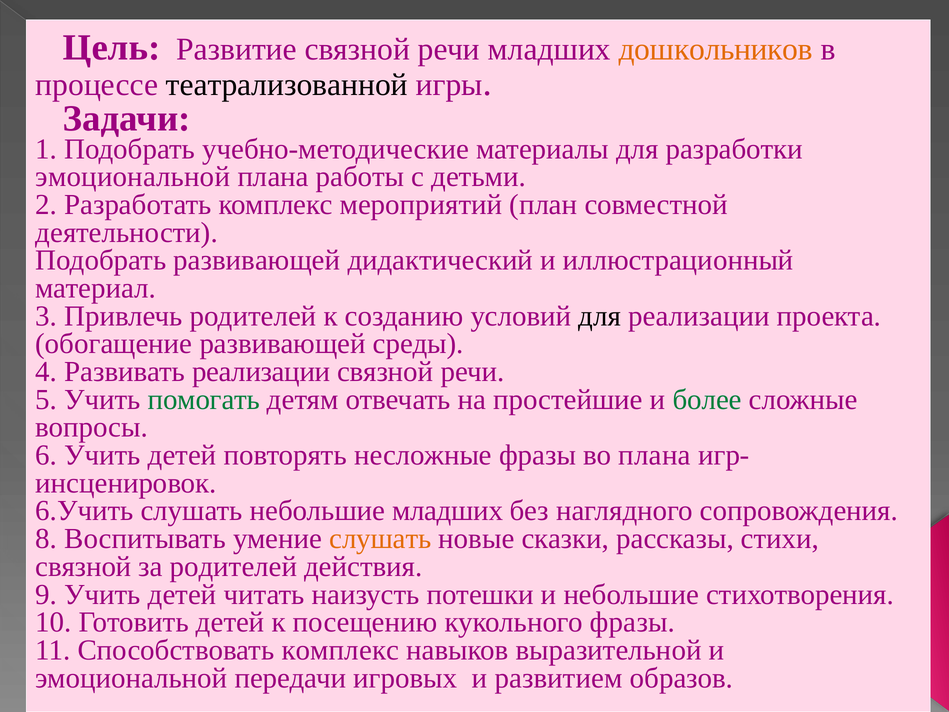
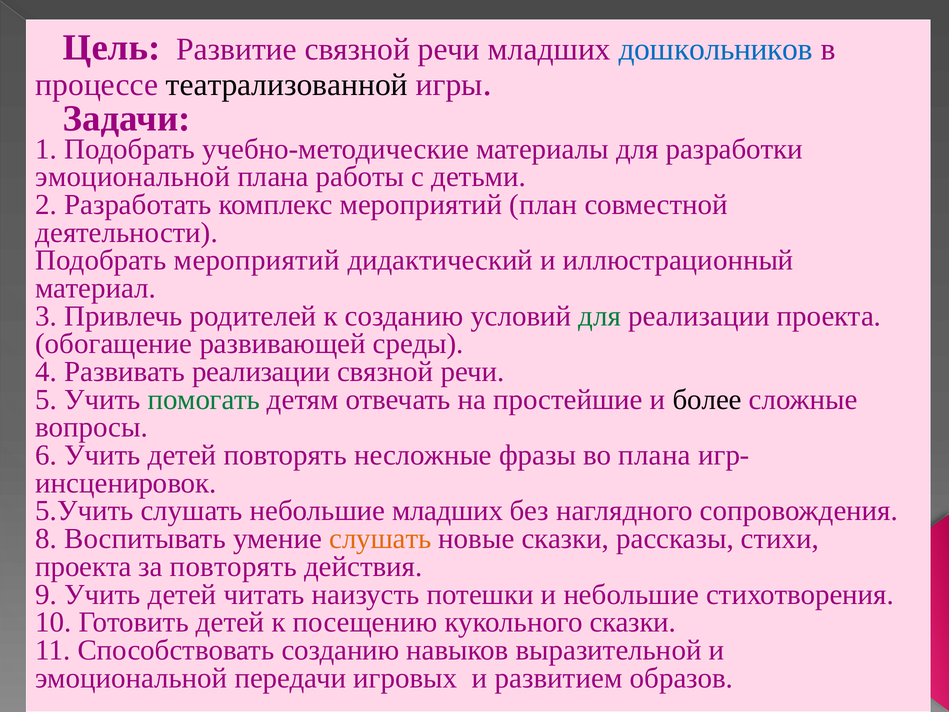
дошкольников colour: orange -> blue (716, 49)
Подобрать развивающей: развивающей -> мероприятий (257, 260)
для colour: black -> green (600, 316)
более colour: green -> black (707, 399)
6.Учить: 6.Учить -> 5.Учить (84, 511)
связной: связной -> проекта (83, 566)
за родителей: родителей -> повторять (233, 566)
кукольного фразы: фразы -> сказки (633, 622)
Способствовать комплекс: комплекс -> созданию (340, 650)
